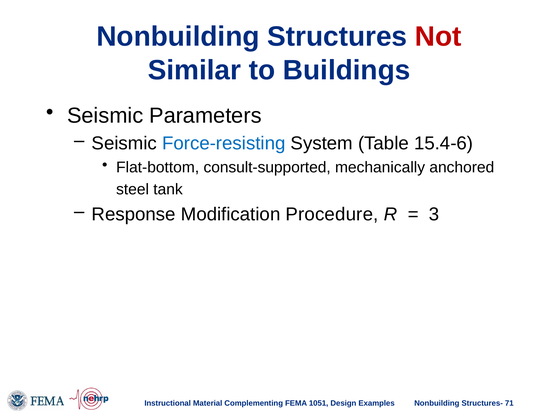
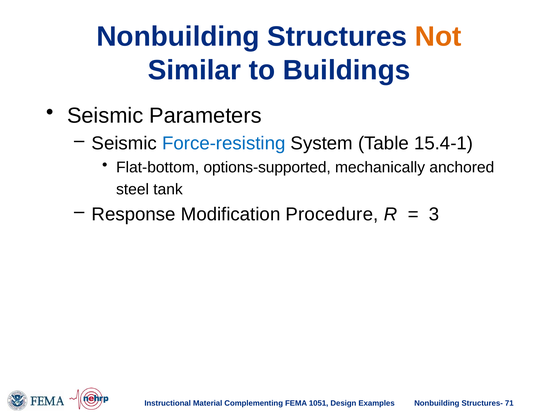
Not colour: red -> orange (438, 37)
15.4-6: 15.4-6 -> 15.4-1 (444, 143)
consult-supported: consult-supported -> options-supported (267, 168)
